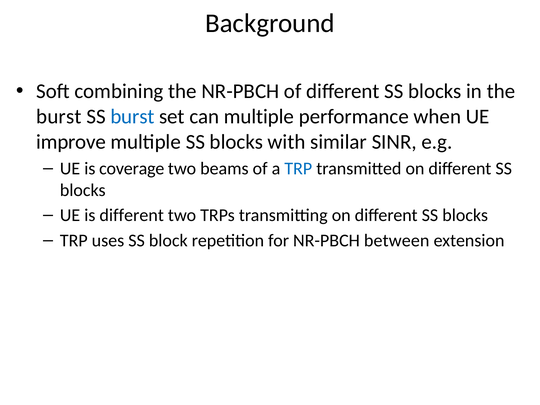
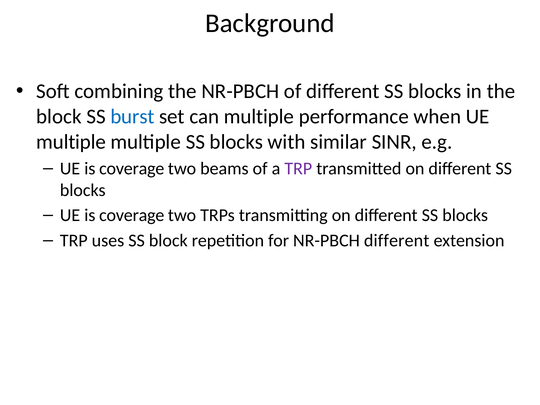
burst: burst -> block (59, 117)
improve: improve -> multiple (71, 142)
TRP colour: blue -> purple (298, 169)
different: different -> coverage (132, 215)
NR-PBCH between: between -> different (397, 241)
